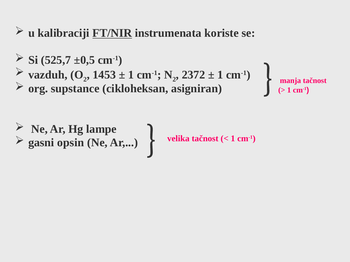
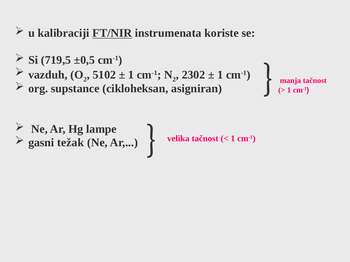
525,7: 525,7 -> 719,5 (56, 60)
1453: 1453 -> 5102 (104, 75)
2372: 2372 -> 2302 (193, 75)
opsin: opsin -> težak (71, 143)
